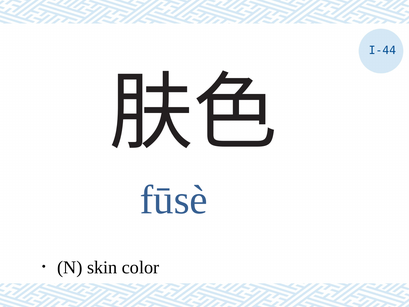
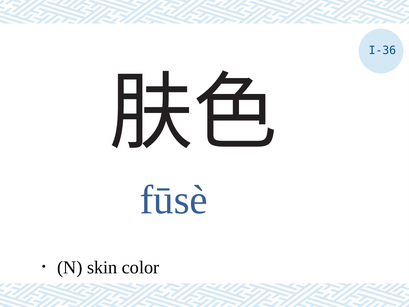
I-44: I-44 -> I-36 (382, 51)
